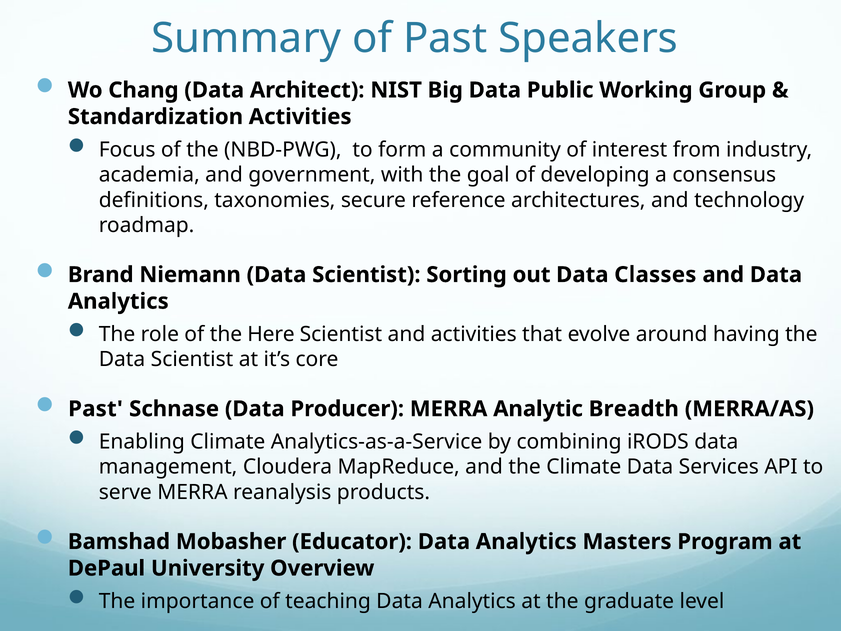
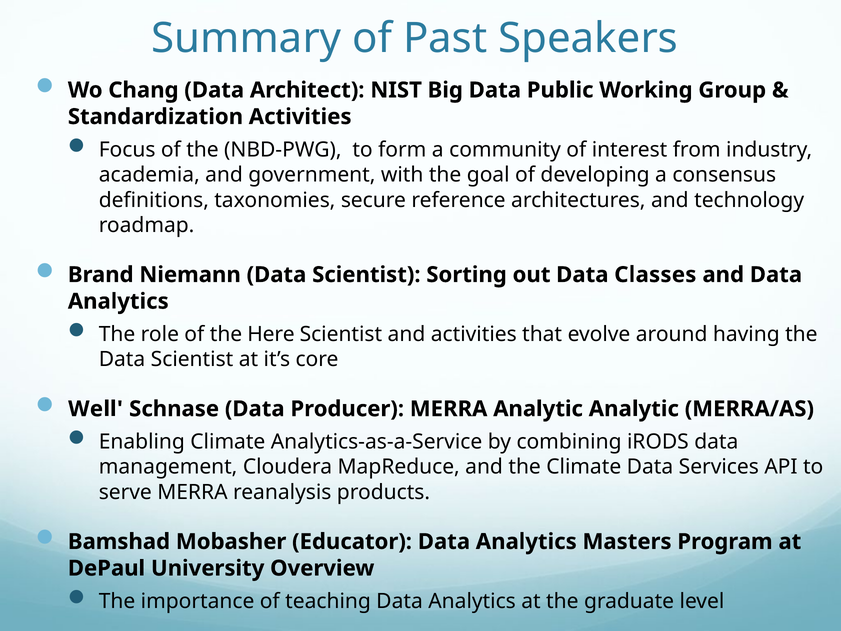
Past: Past -> Well (95, 409)
Analytic Breadth: Breadth -> Analytic (634, 409)
